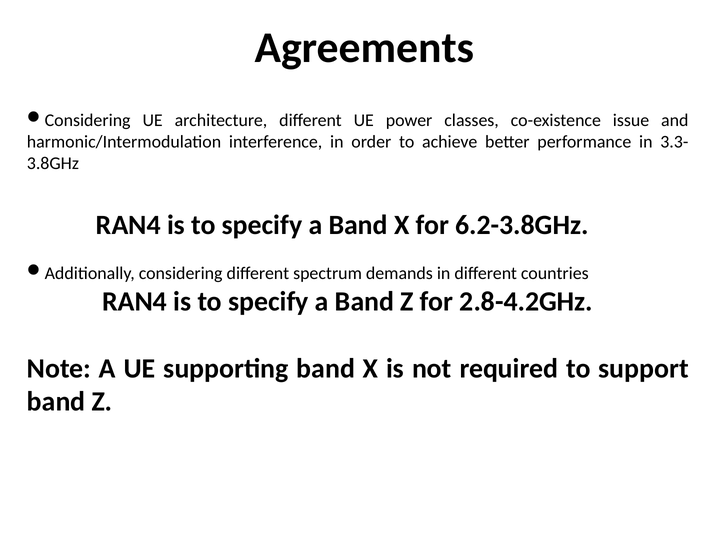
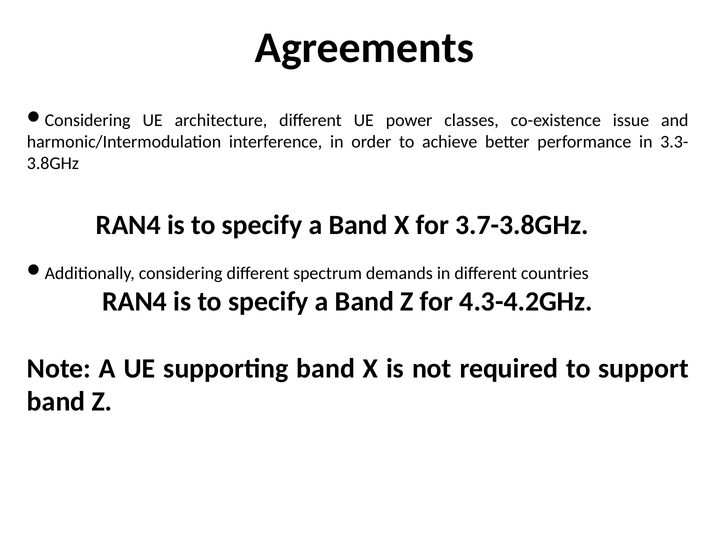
6.2-3.8GHz: 6.2-3.8GHz -> 3.7-3.8GHz (522, 225)
2.8-4.2GHz: 2.8-4.2GHz -> 4.3-4.2GHz (526, 301)
